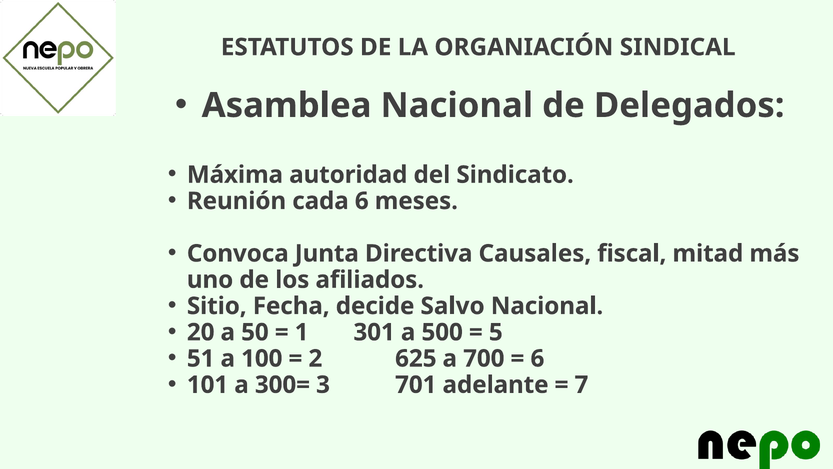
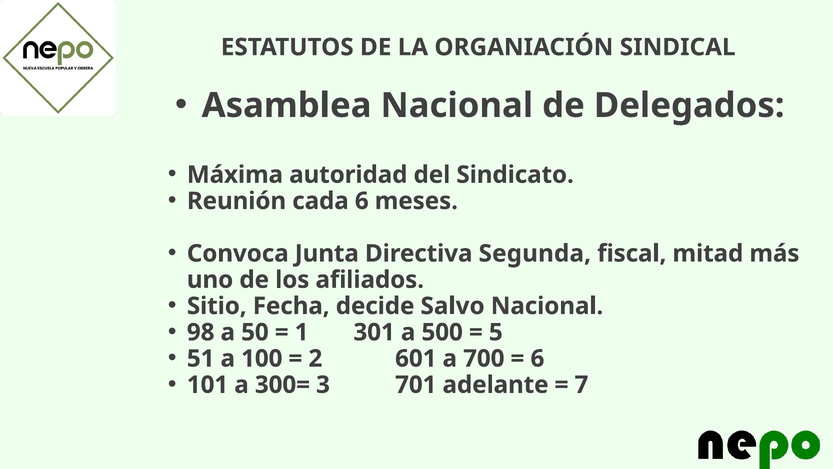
Causales: Causales -> Segunda (535, 253)
20: 20 -> 98 (201, 332)
625: 625 -> 601 (416, 358)
